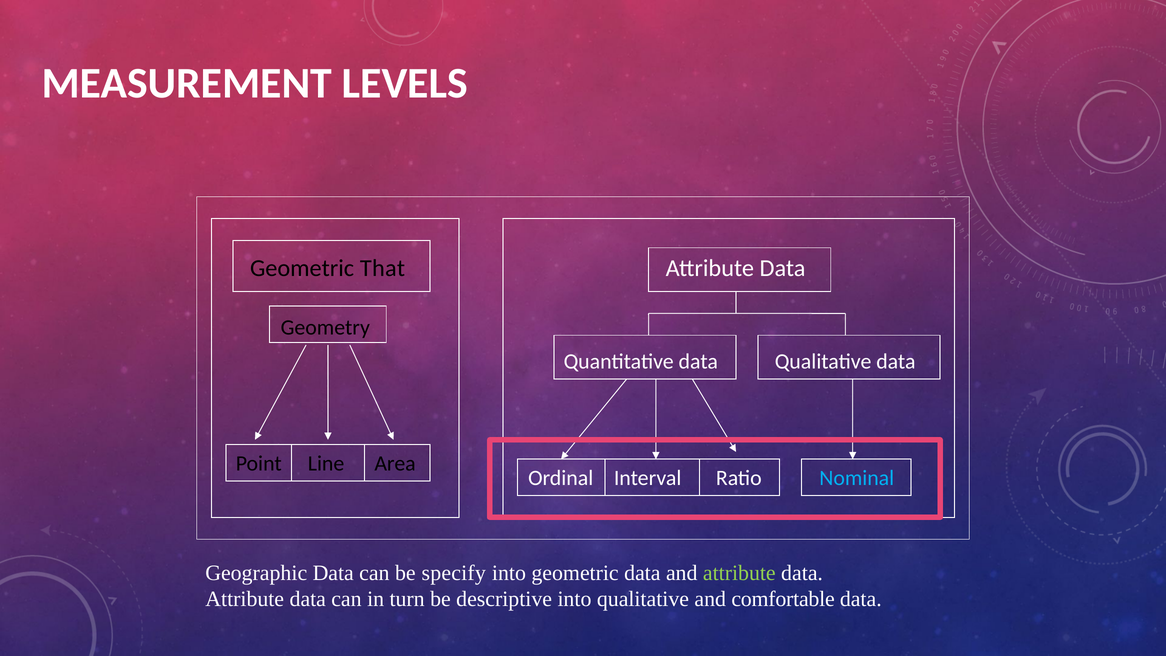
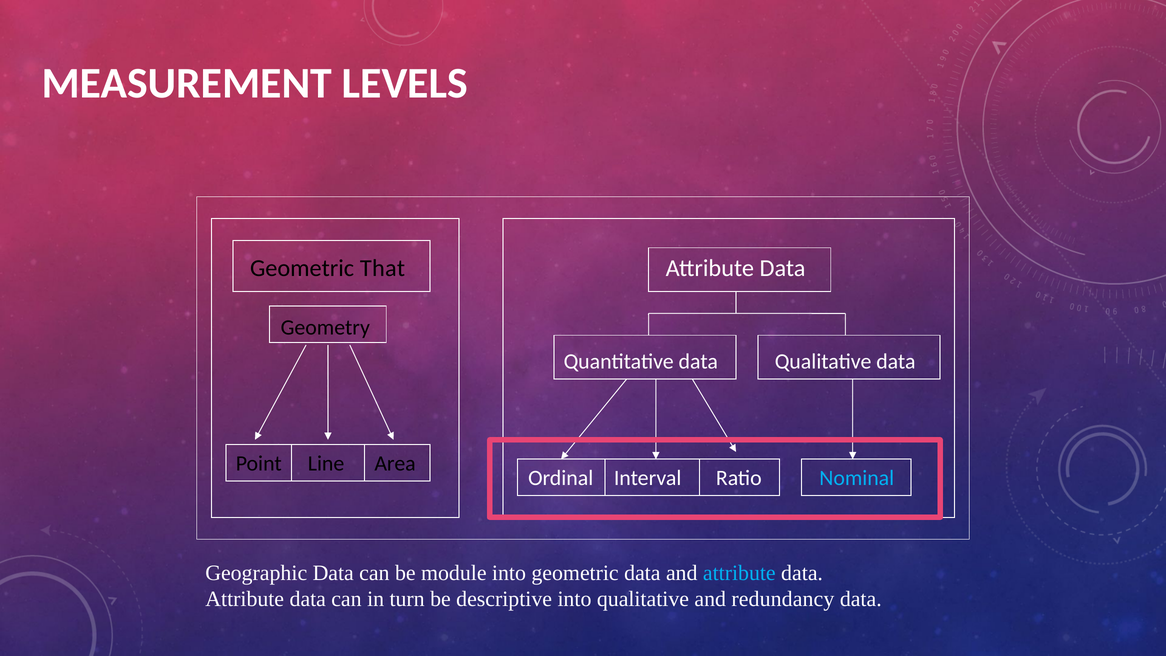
specify: specify -> module (454, 573)
attribute colour: light green -> light blue (739, 573)
comfortable: comfortable -> redundancy (783, 599)
